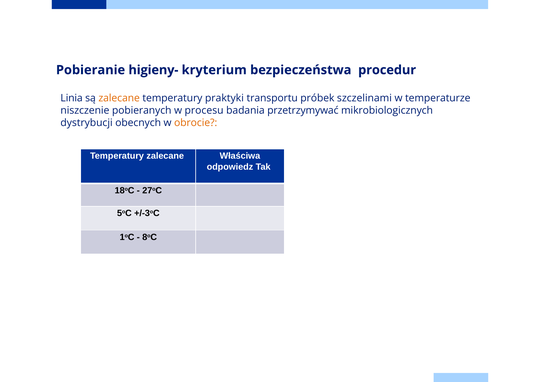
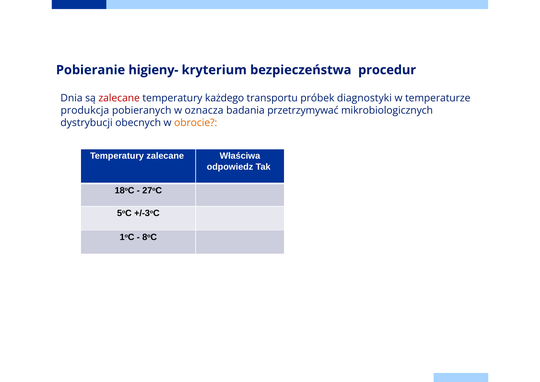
Linia: Linia -> Dnia (72, 98)
zalecane colour: orange -> red (119, 98)
praktyki: praktyki -> każdego (225, 98)
szczelinami: szczelinami -> diagnostyki (364, 98)
niszczenie: niszczenie -> produkcja (85, 111)
procesu: procesu -> oznacza (204, 111)
